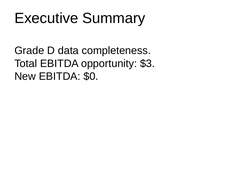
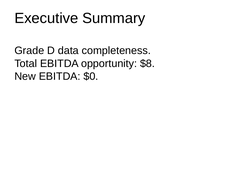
$3: $3 -> $8 (147, 63)
